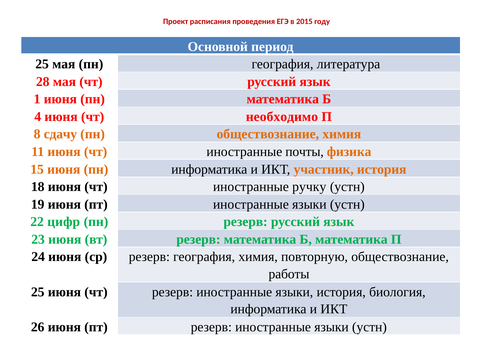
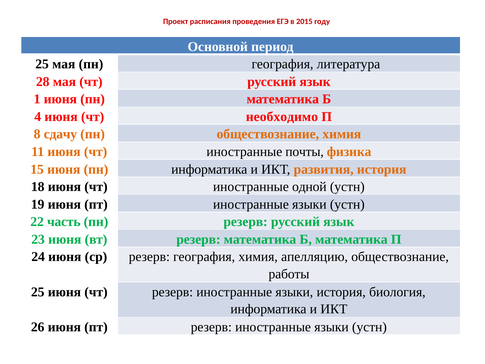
участник: участник -> развития (324, 169)
ручку: ручку -> одной (309, 187)
цифр: цифр -> часть (64, 222)
повторную: повторную -> апелляцию (315, 257)
